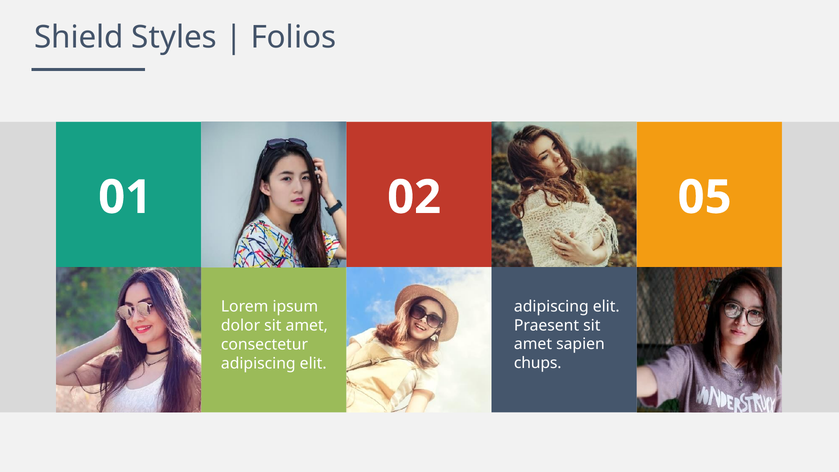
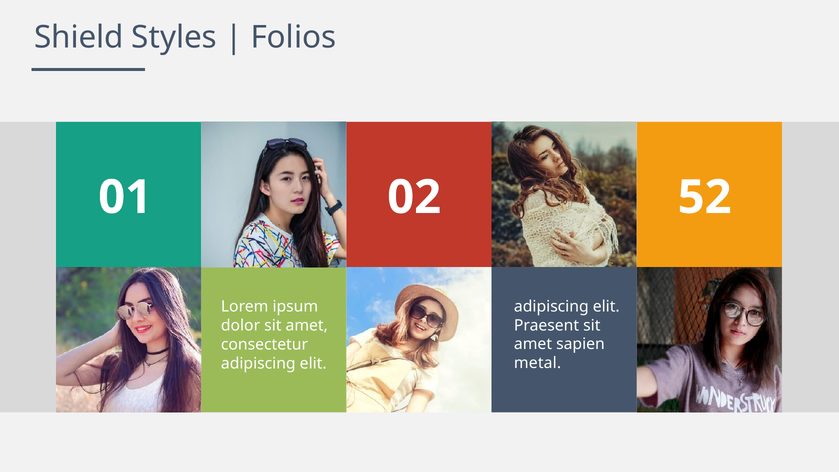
05: 05 -> 52 (705, 197)
chups: chups -> metal (538, 363)
